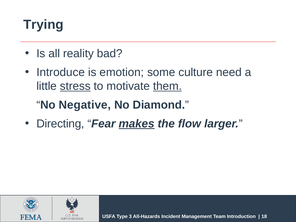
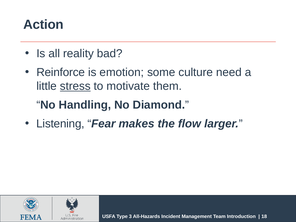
Trying: Trying -> Action (43, 24)
Introduce: Introduce -> Reinforce (61, 72)
them underline: present -> none (167, 86)
Negative: Negative -> Handling (85, 105)
Directing: Directing -> Listening (60, 124)
makes underline: present -> none (137, 124)
